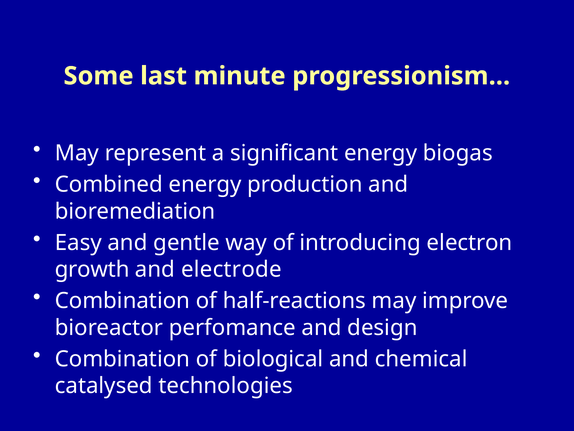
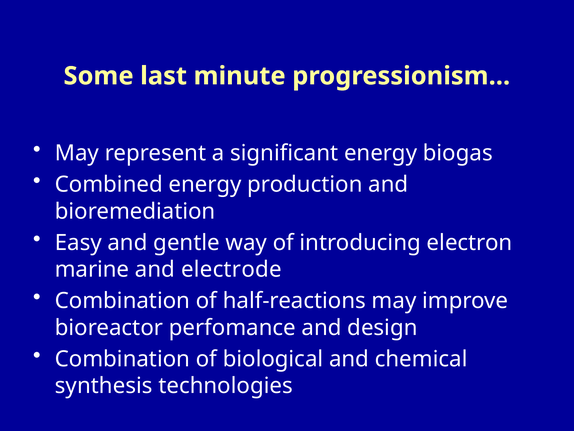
growth: growth -> marine (92, 269)
catalysed: catalysed -> synthesis (104, 385)
